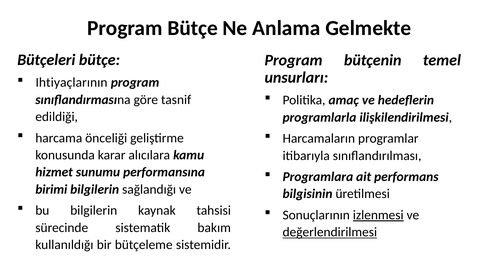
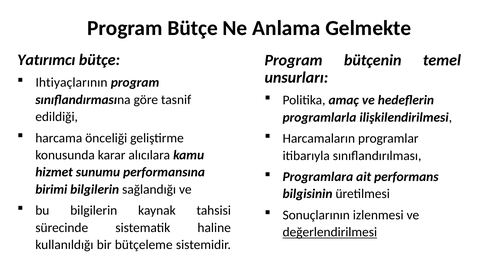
Bütçeleri: Bütçeleri -> Yatırımcı (46, 60)
izlenmesi underline: present -> none (378, 216)
bakım: bakım -> haline (214, 228)
